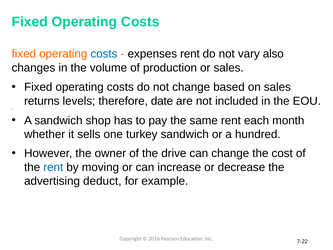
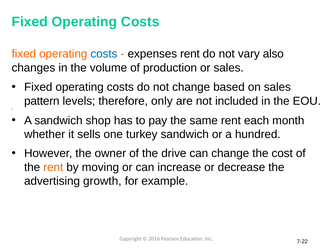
returns: returns -> pattern (42, 101)
date: date -> only (162, 101)
rent colour: blue -> orange (53, 167)
deduct: deduct -> growth (102, 181)
